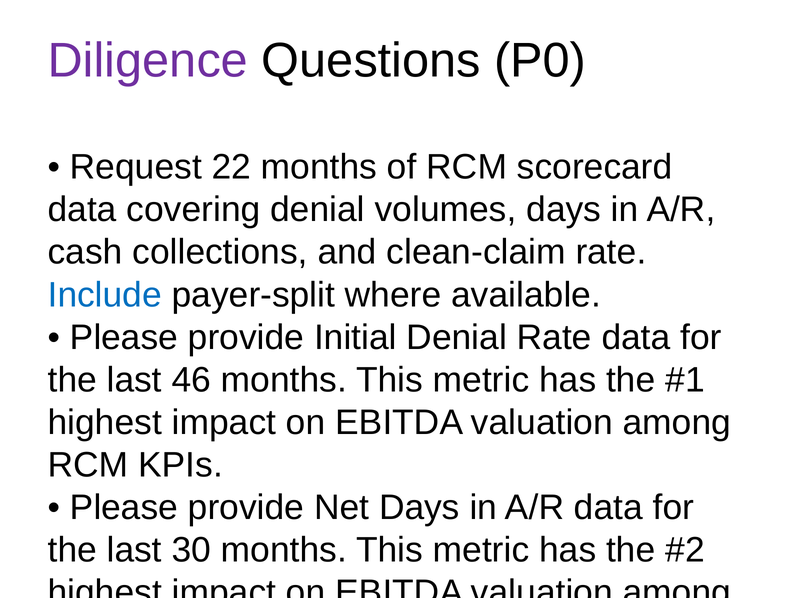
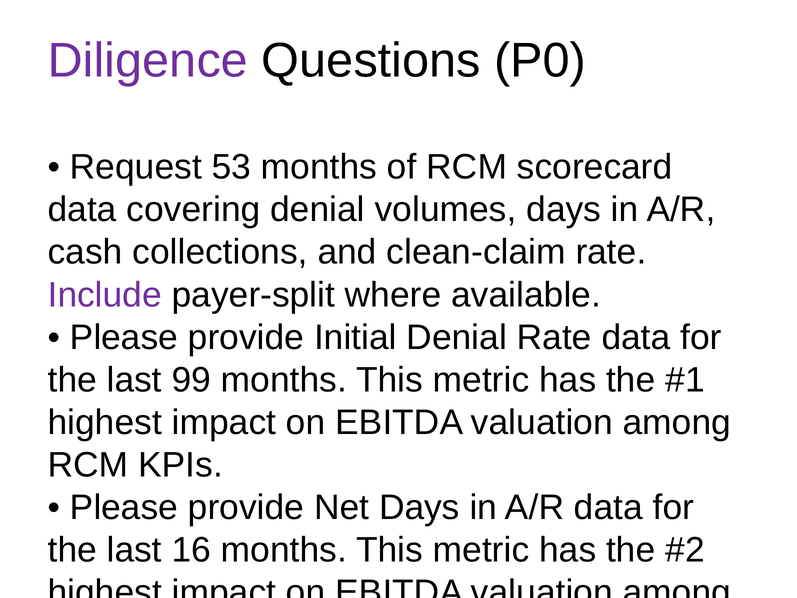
22: 22 -> 53 (231, 167)
Include colour: blue -> purple (105, 295)
46: 46 -> 99 (191, 380)
30: 30 -> 16 (191, 550)
